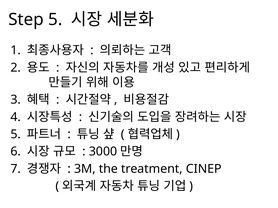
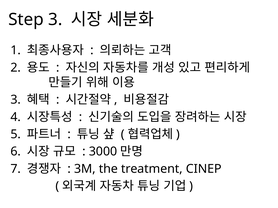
Step 5: 5 -> 3 (55, 20)
